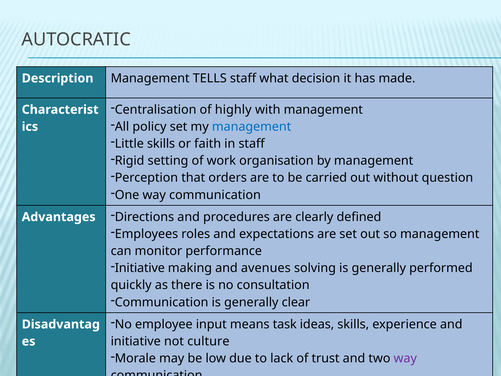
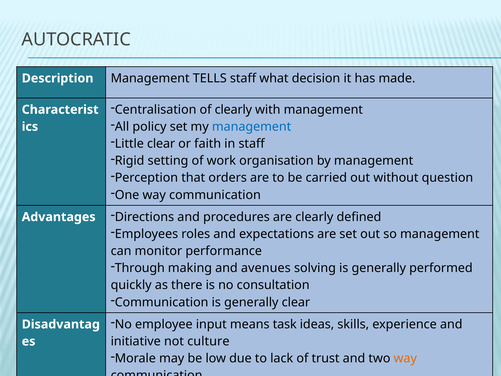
of highly: highly -> clearly (233, 110)
Little skills: skills -> clear (161, 144)
Initiative: Initiative -> Through (140, 268)
way colour: purple -> orange (405, 358)
